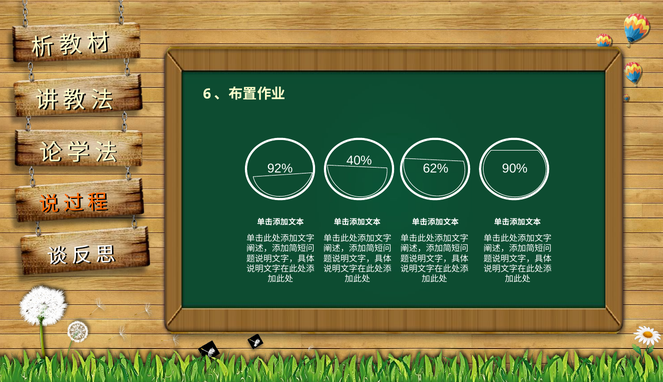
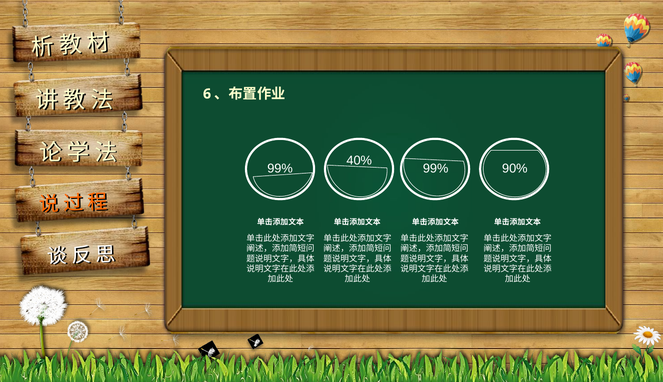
92%: 92% -> 99% (280, 169)
62%: 62% -> 99% (436, 169)
